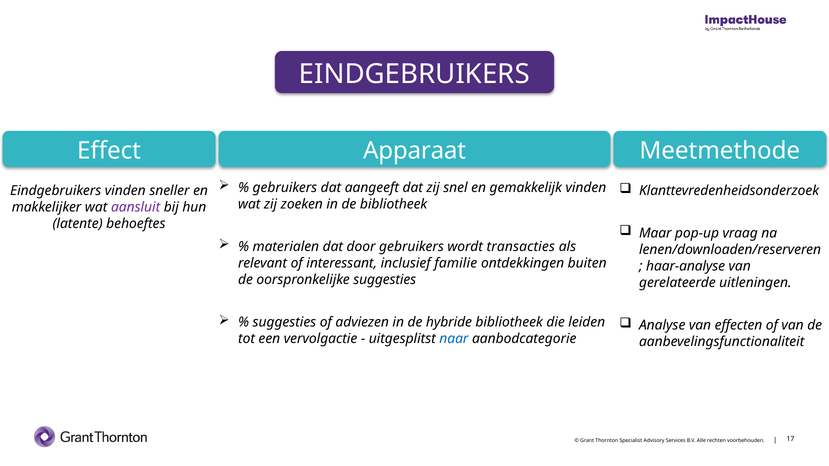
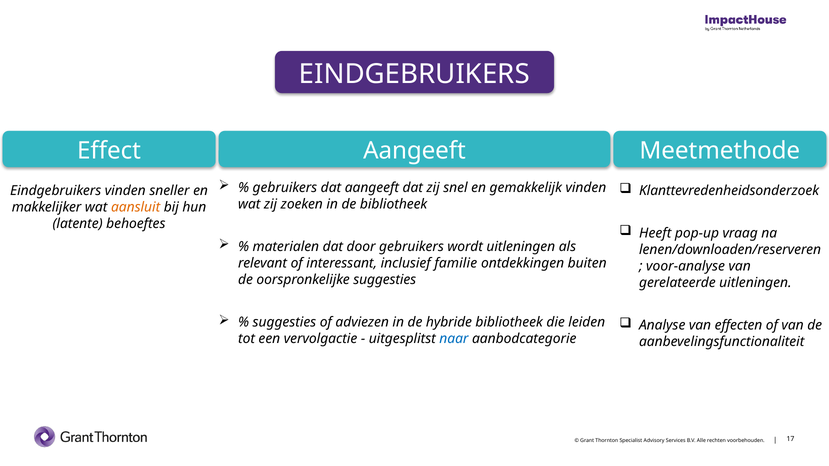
Effect Apparaat: Apparaat -> Aangeeft (414, 151)
aansluit colour: purple -> orange (136, 207)
Maar: Maar -> Heeft (655, 233)
wordt transacties: transacties -> uitleningen (521, 247)
haar-analyse: haar-analyse -> voor-analyse (686, 267)
